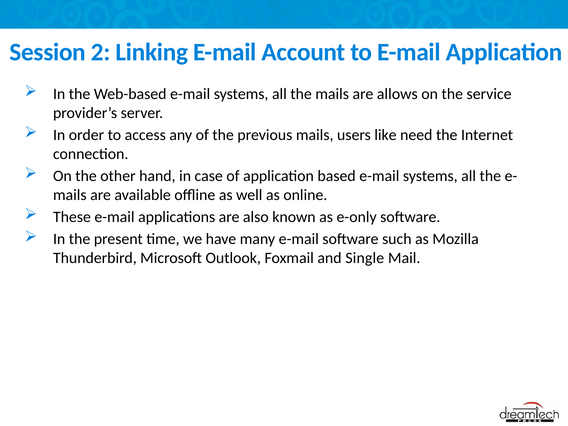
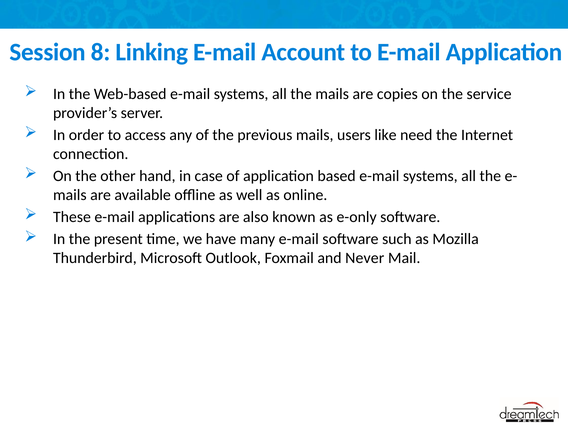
2: 2 -> 8 (101, 52)
allows: allows -> copies (397, 94)
Single: Single -> Never (365, 258)
